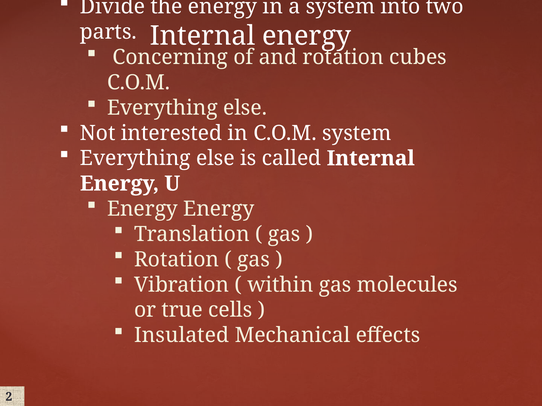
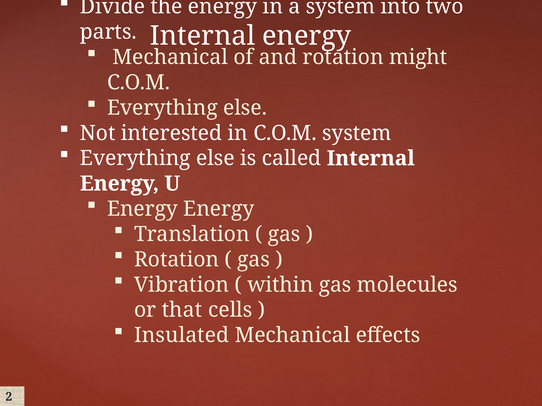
Concerning: Concerning -> Mechanical (170, 57)
cubes: cubes -> might (418, 57)
true: true -> that (182, 310)
